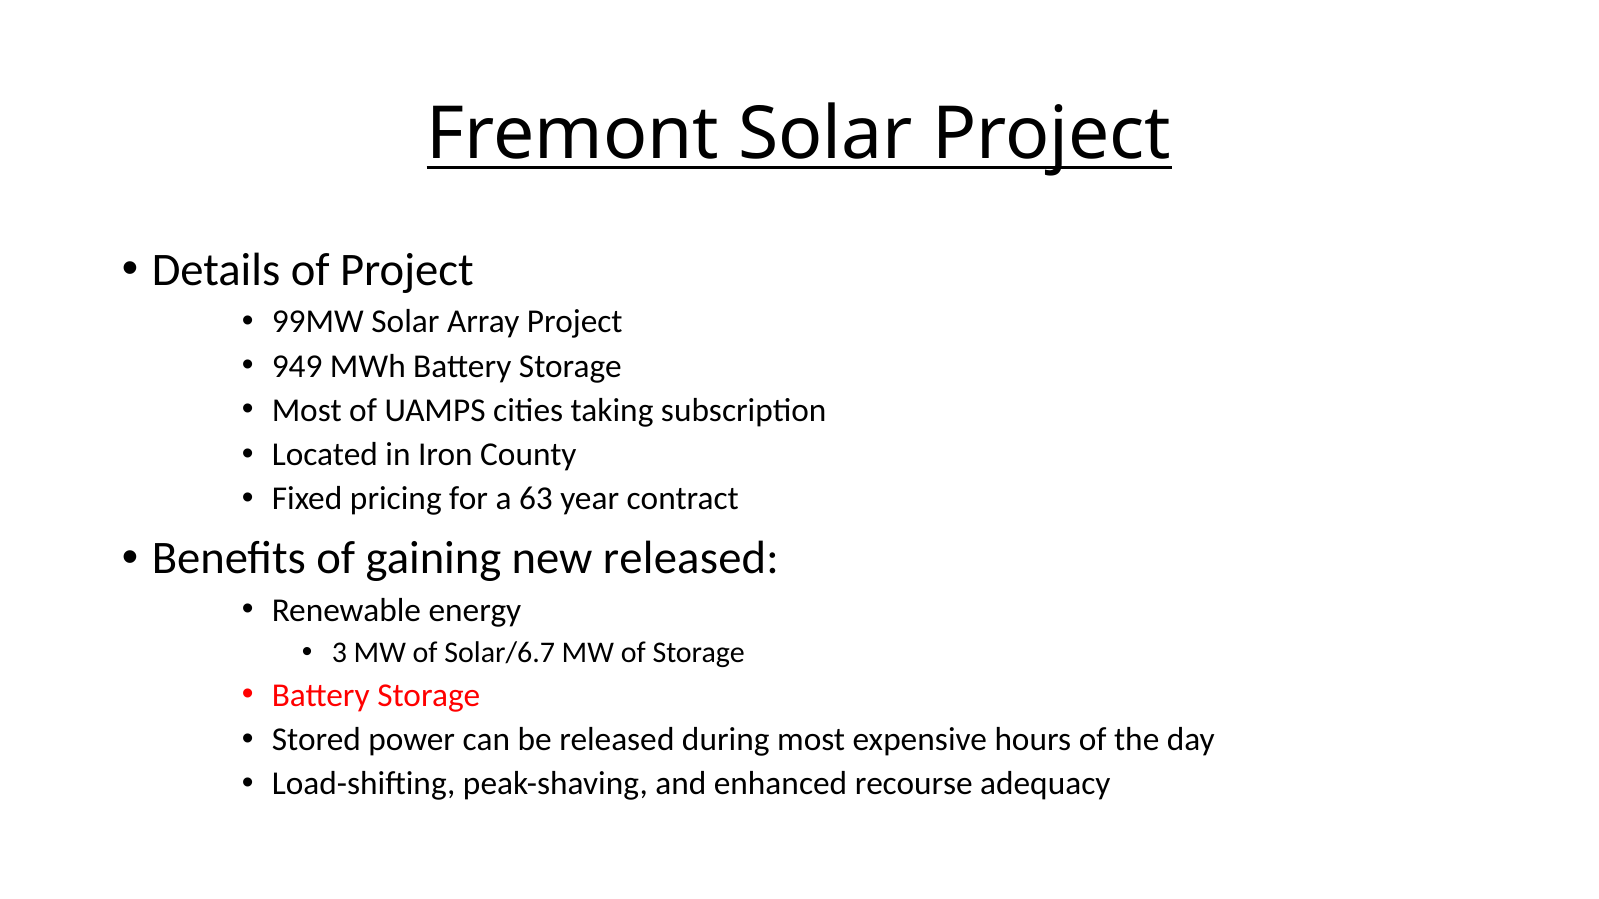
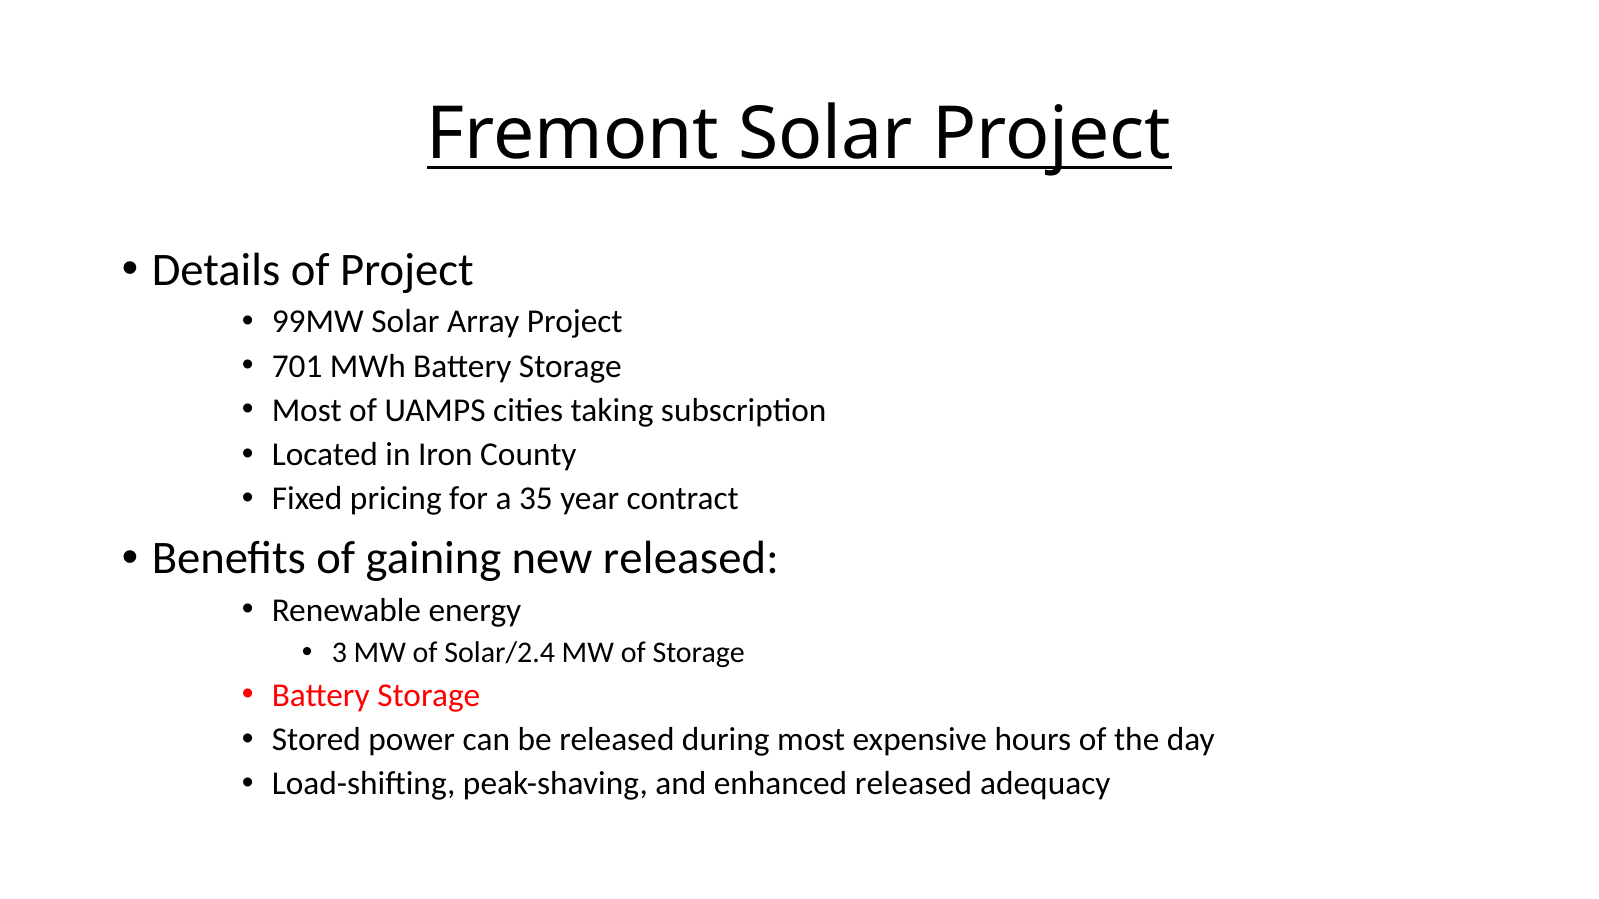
949: 949 -> 701 (297, 366)
63: 63 -> 35 (536, 499)
Solar/6.7: Solar/6.7 -> Solar/2.4 (500, 653)
enhanced recourse: recourse -> released (913, 784)
